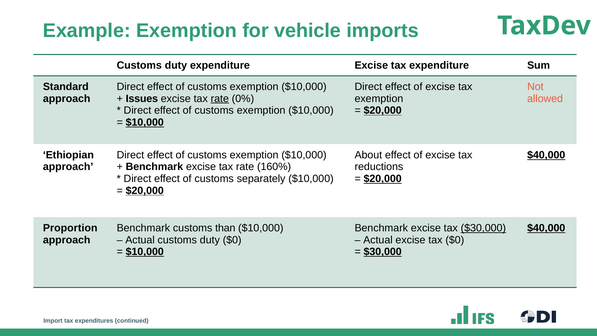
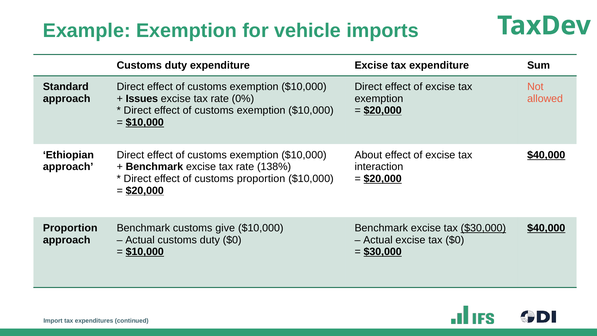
rate underline: present -> none (220, 99)
160%: 160% -> 138% (274, 167)
reductions: reductions -> interaction (379, 167)
customs separately: separately -> proportion (261, 179)
than: than -> give (225, 228)
